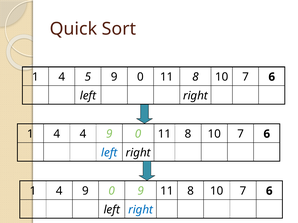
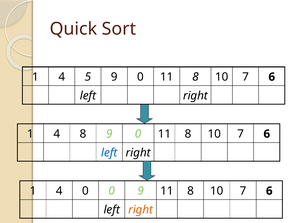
4 4: 4 -> 8 (83, 134)
1 4 9: 9 -> 0 (85, 191)
right colour: blue -> orange (141, 210)
